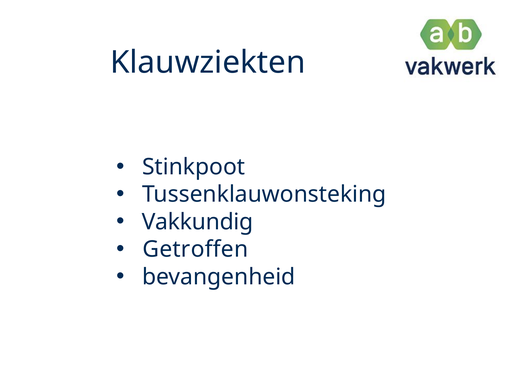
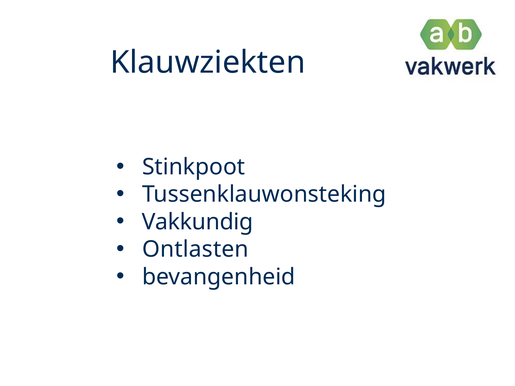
Getroffen: Getroffen -> Ontlasten (195, 250)
